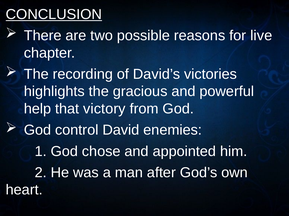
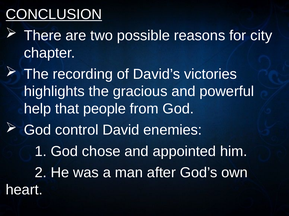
live: live -> city (261, 36)
victory: victory -> people (105, 109)
